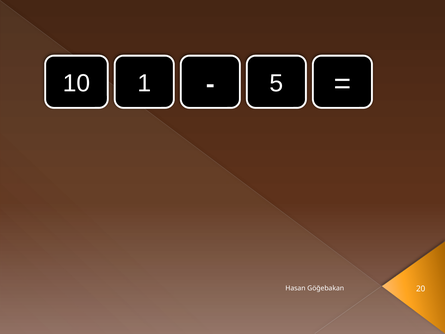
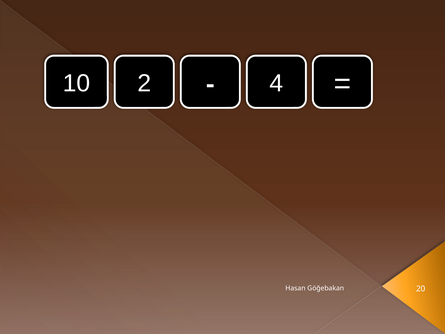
1: 1 -> 2 (144, 83)
5: 5 -> 4 (276, 83)
